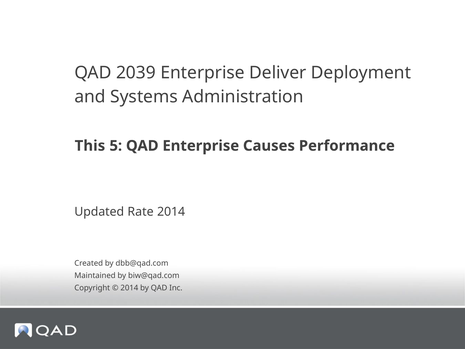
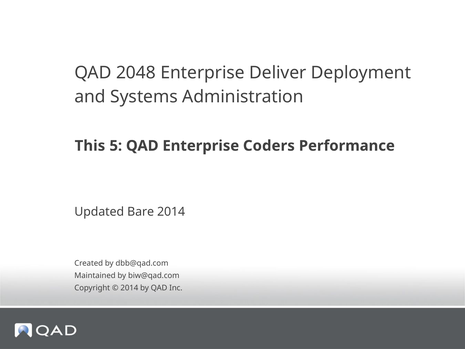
2039: 2039 -> 2048 (136, 73)
Causes: Causes -> Coders (269, 146)
Rate: Rate -> Bare (141, 212)
